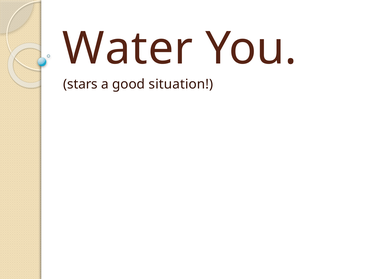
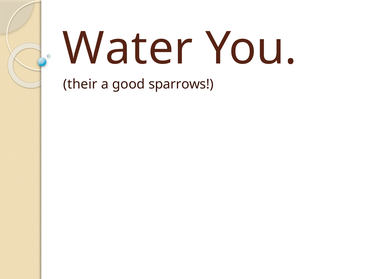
stars: stars -> their (80, 84)
situation: situation -> sparrows (181, 84)
